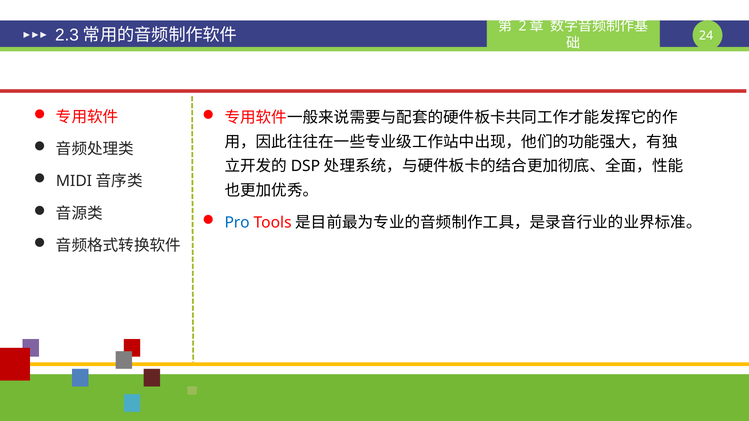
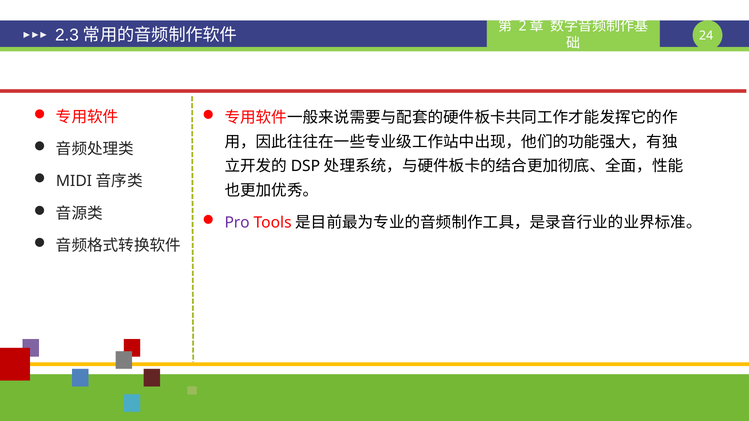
Pro colour: blue -> purple (237, 223)
